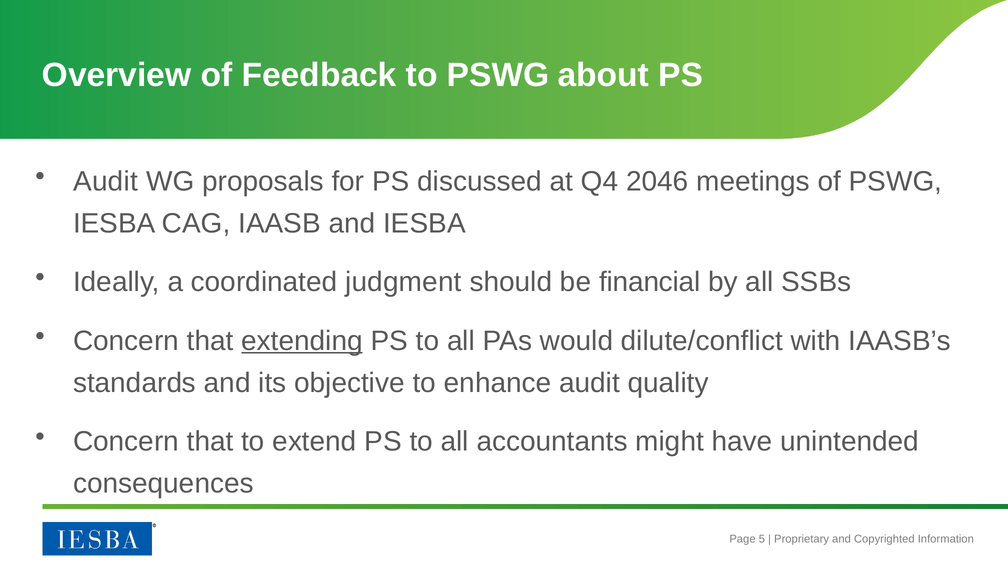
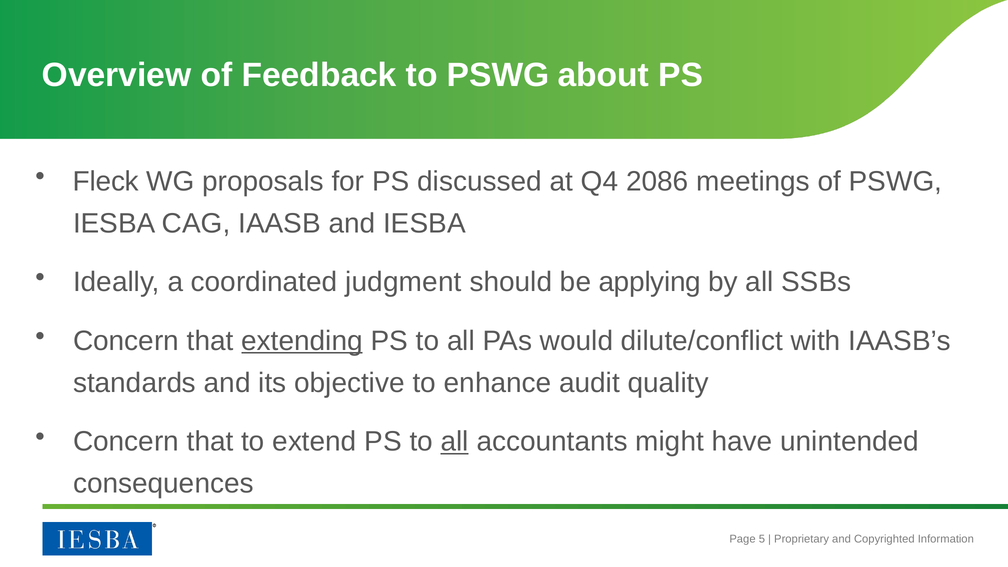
Audit: Audit -> Fleck (106, 181)
2046: 2046 -> 2086 (657, 181)
financial: financial -> applying (650, 282)
all underline: none -> present (455, 442)
